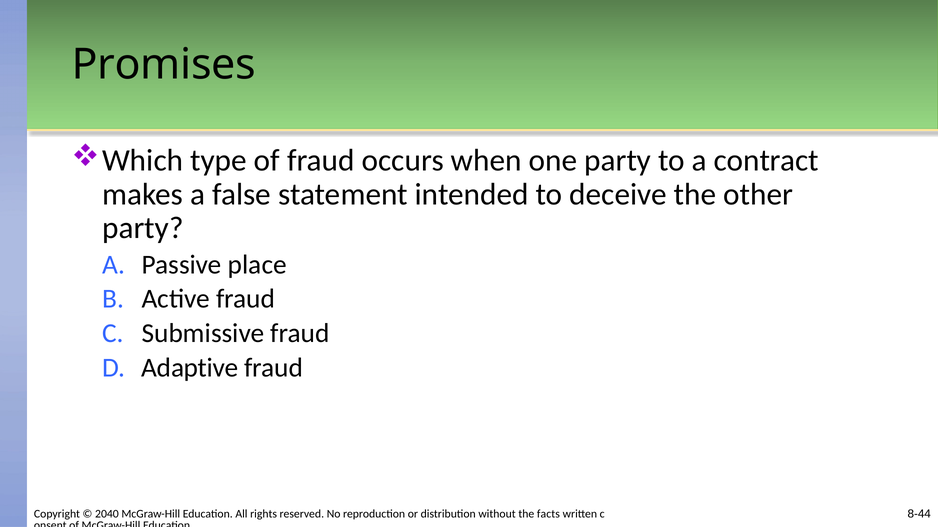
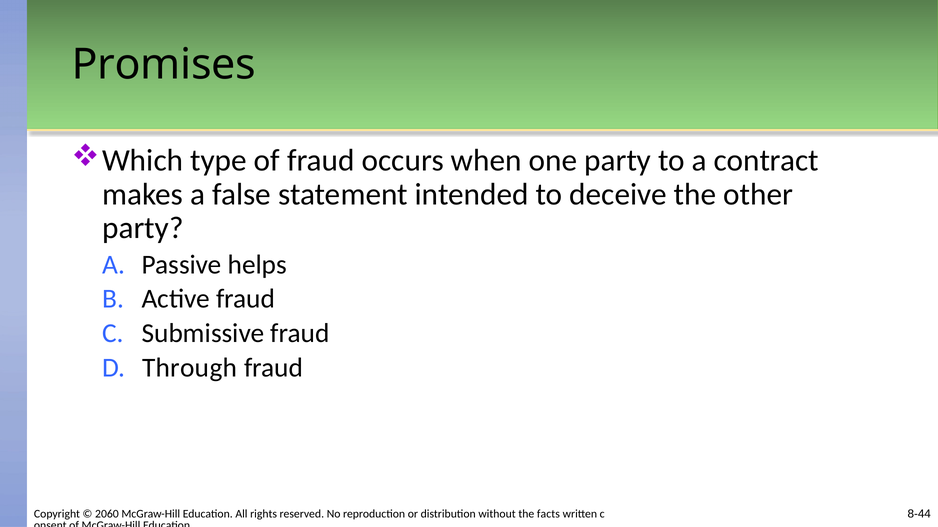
place: place -> helps (257, 265)
Adaptive: Adaptive -> Through (190, 368)
2040: 2040 -> 2060 (107, 514)
